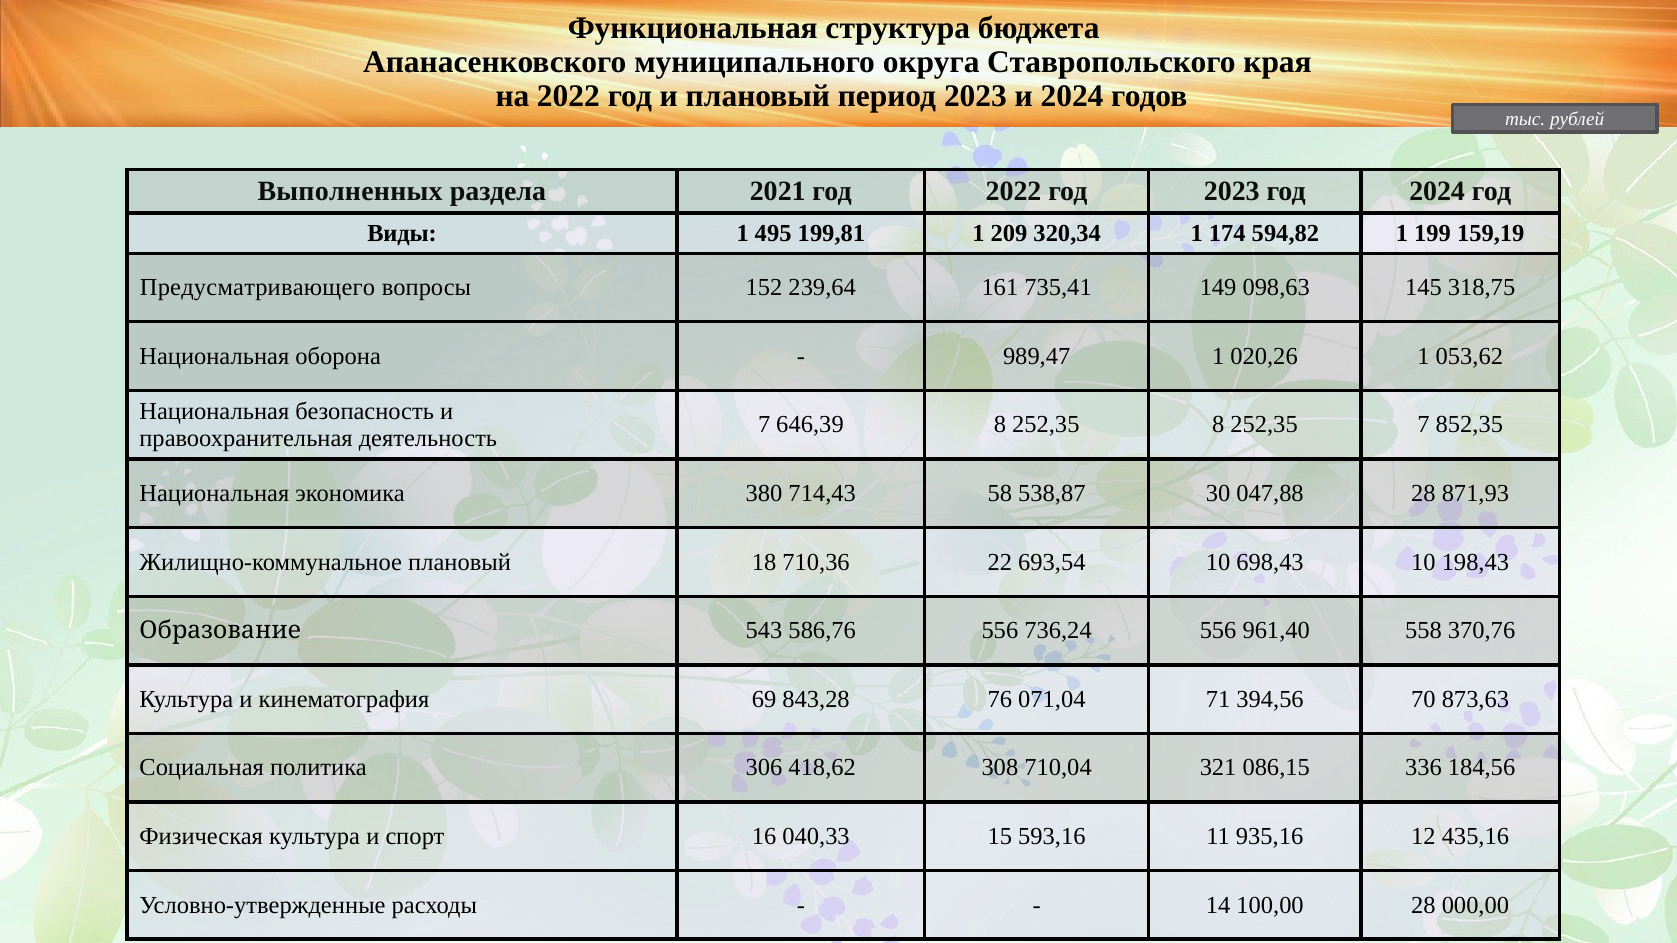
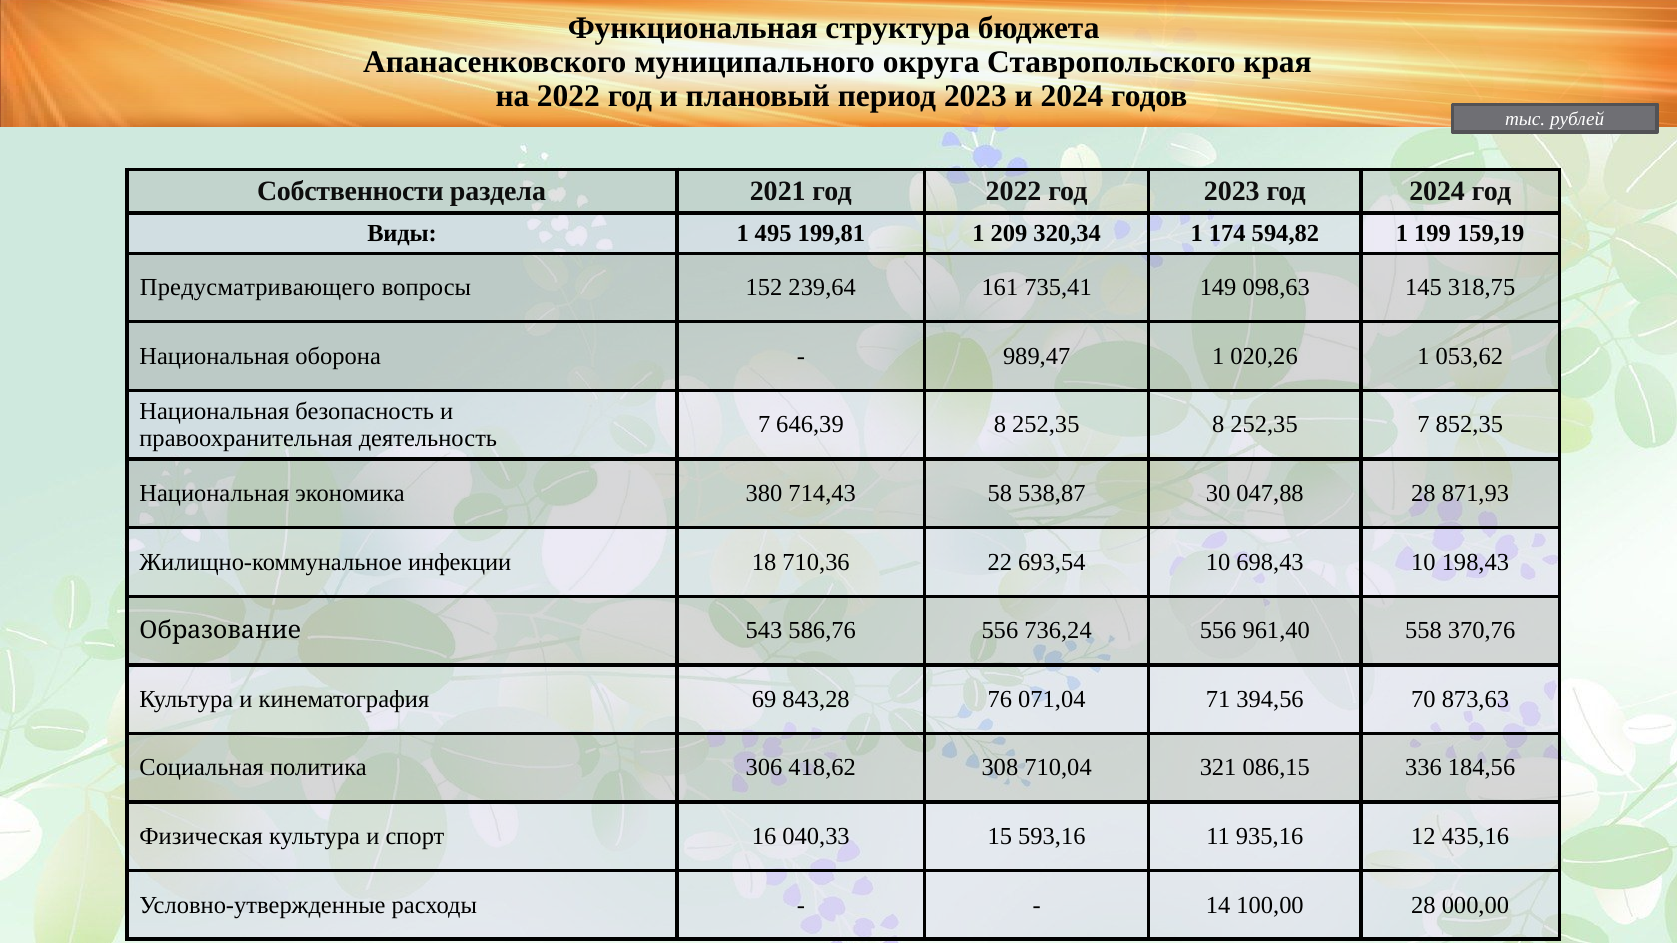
Выполненных: Выполненных -> Собственности (350, 191)
Жилищно-коммунальное плановый: плановый -> инфекции (460, 562)
